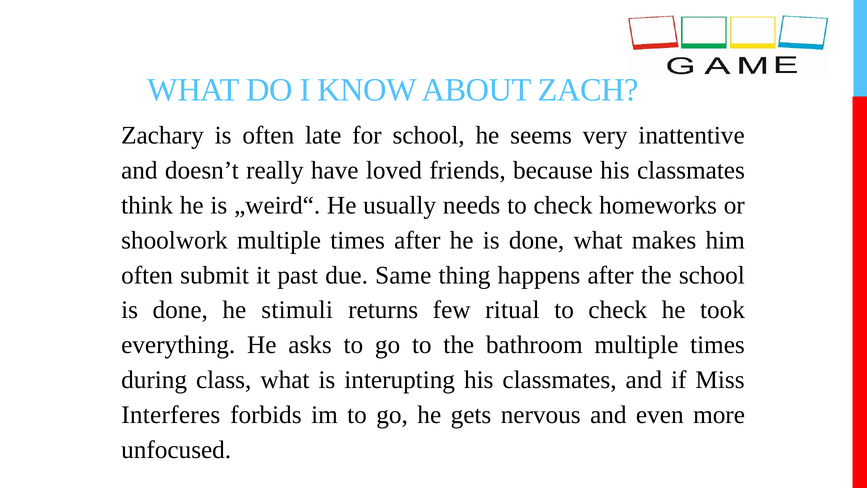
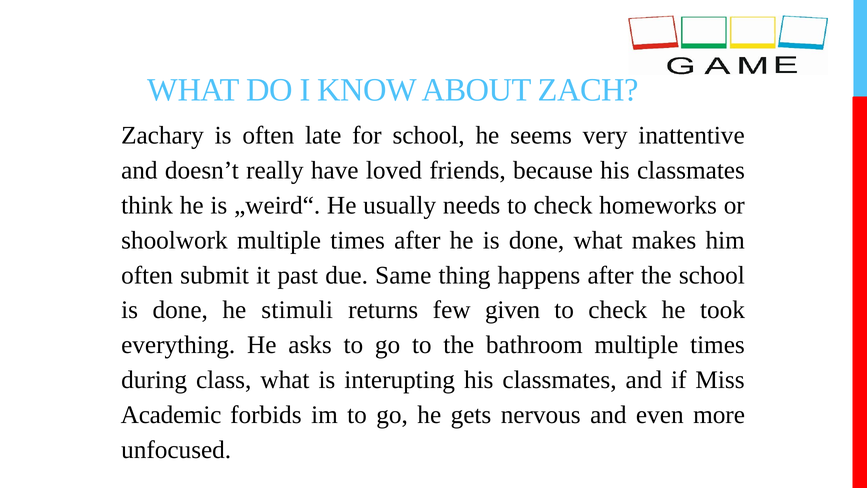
ritual: ritual -> given (513, 310)
Interferes: Interferes -> Academic (171, 415)
